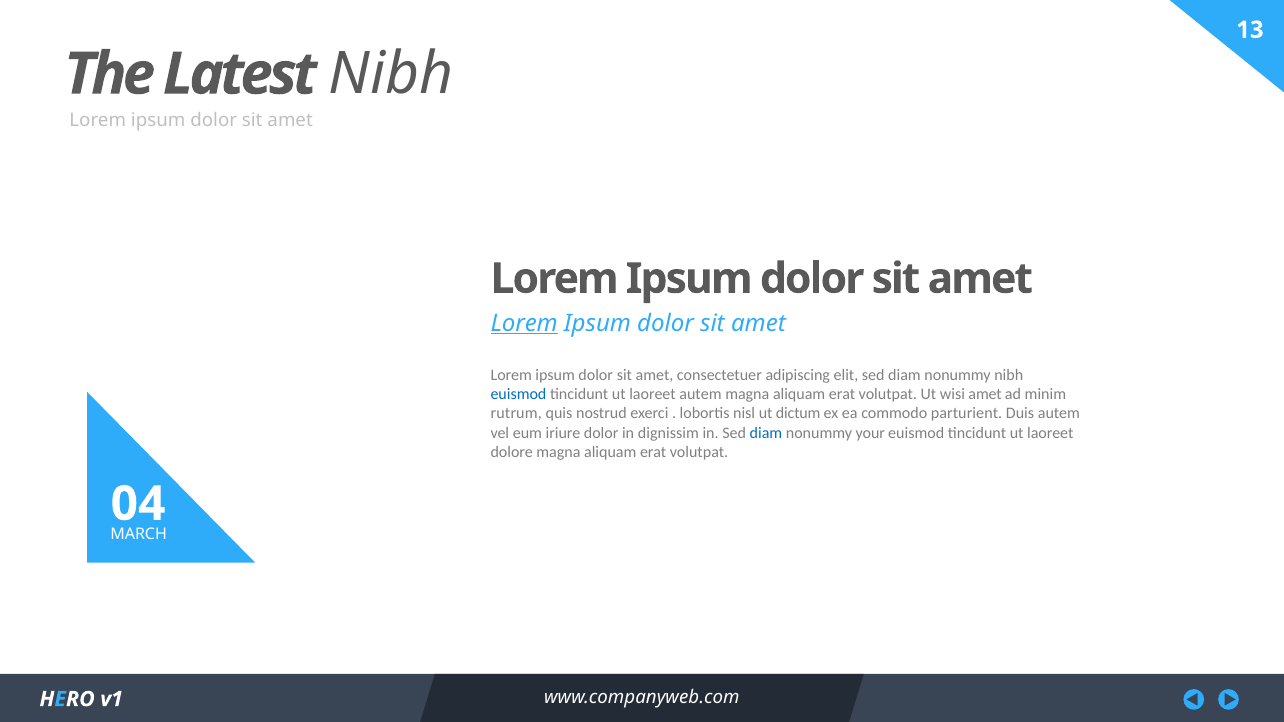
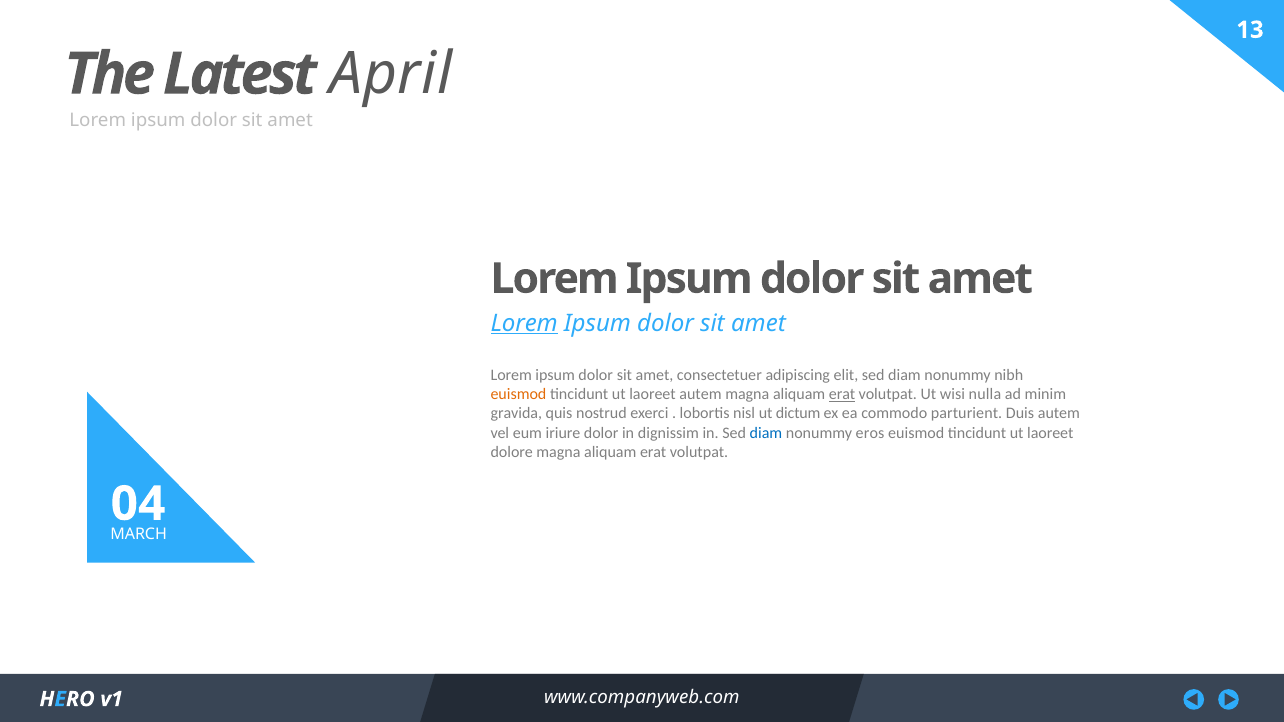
Nibh: Nibh -> April (391, 74)
euismod colour: blue -> orange (518, 395)
erat underline: none -> present (842, 395)
wisi amet: amet -> nulla (985, 395)
rutrum: rutrum -> gravida (516, 414)
your: your -> eros (870, 433)
